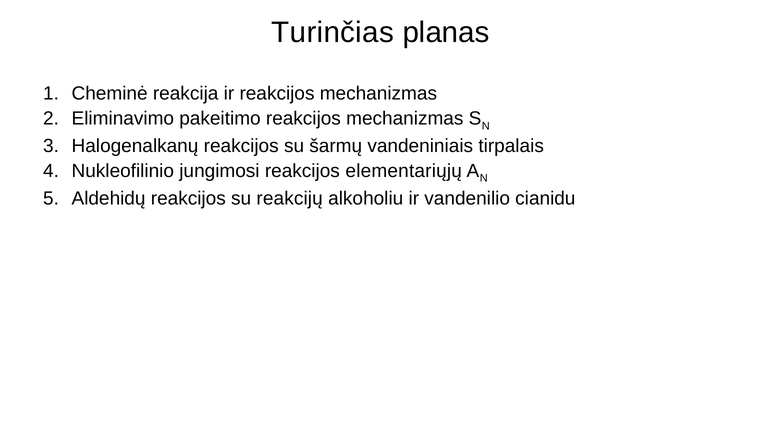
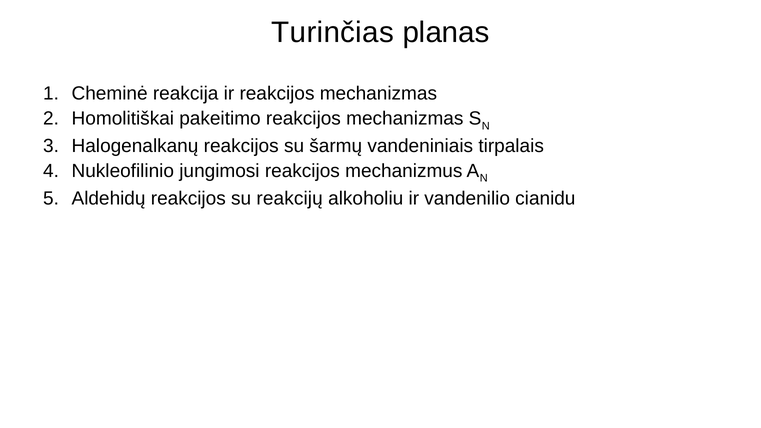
Eliminavimo: Eliminavimo -> Homolitiškai (123, 119)
elementariųjų: elementariųjų -> mechanizmus (404, 171)
